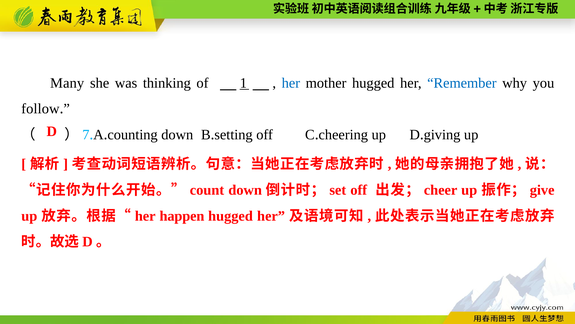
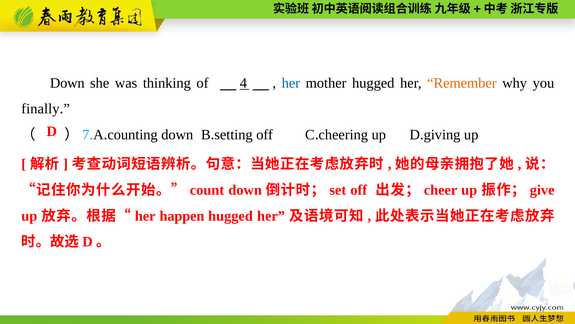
Many: Many -> Down (67, 83)
1: 1 -> 4 (243, 83)
Remember colour: blue -> orange (462, 83)
follow: follow -> finally (40, 109)
